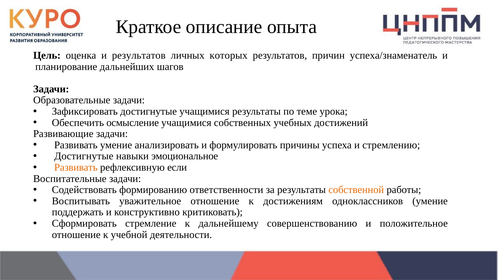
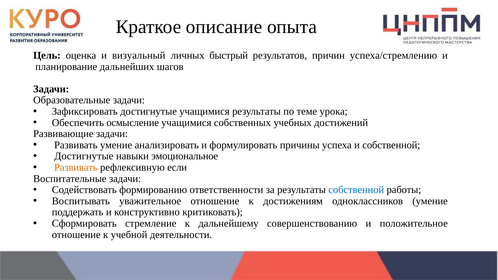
и результатов: результатов -> визуальный (139, 55)
которых: которых -> быстрый (229, 55)
успеха/знаменатель: успеха/знаменатель -> успеха/стремлению (394, 55)
и стремлению: стремлению -> собственной (391, 145)
собственной colour: orange -> blue (356, 190)
